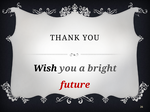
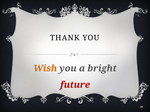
Wish colour: black -> orange (45, 69)
